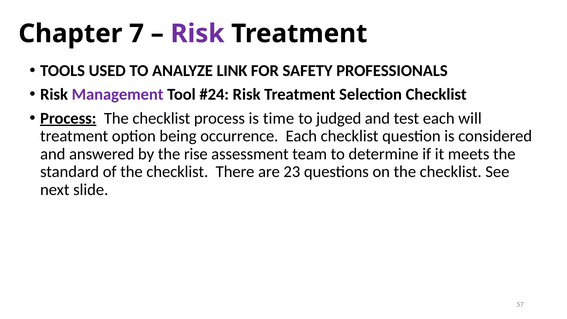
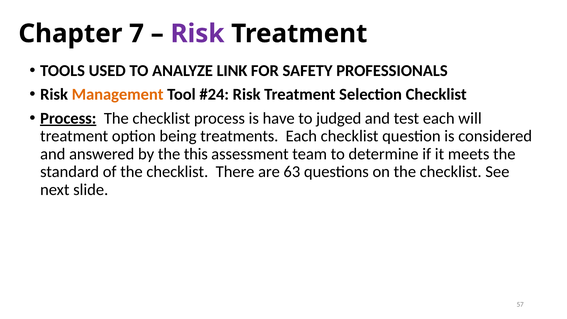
Management colour: purple -> orange (118, 94)
time: time -> have (279, 118)
occurrence: occurrence -> treatments (239, 136)
rise: rise -> this (196, 154)
23: 23 -> 63 (292, 172)
